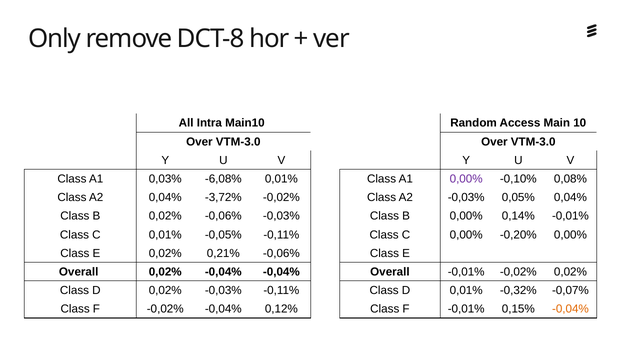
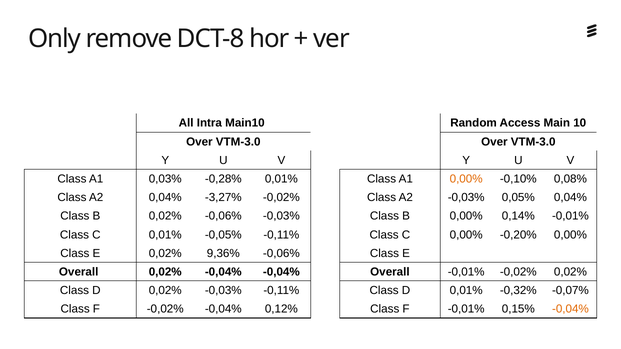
-6,08%: -6,08% -> -0,28% (223, 179)
0,00% colour: purple -> orange (466, 179)
-3,72%: -3,72% -> -3,27% (223, 198)
0,21%: 0,21% -> 9,36% (223, 254)
